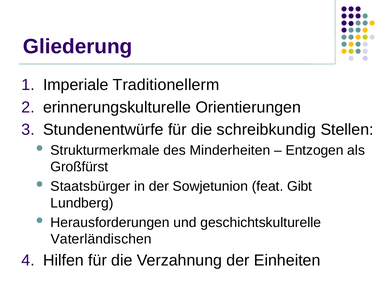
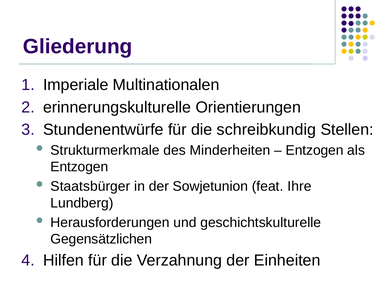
Traditionellerm: Traditionellerm -> Multinationalen (166, 85)
Großfürst: Großfürst -> Entzogen (79, 166)
Gibt: Gibt -> Ihre (299, 186)
Vaterländischen: Vaterländischen -> Gegensätzlichen (101, 239)
